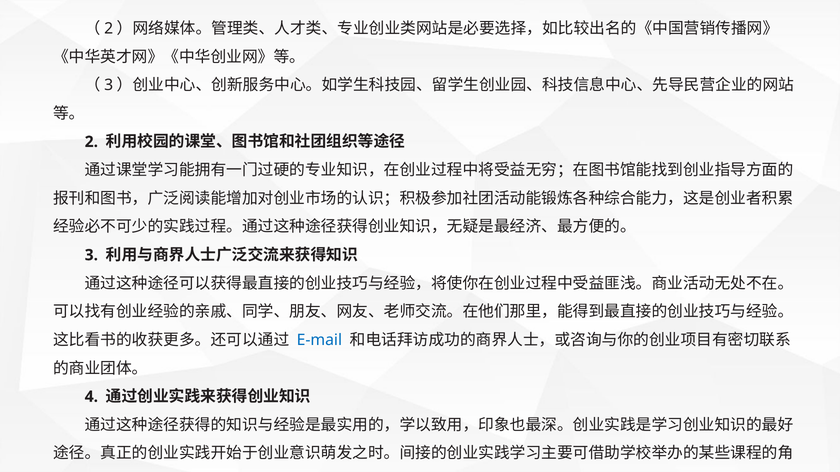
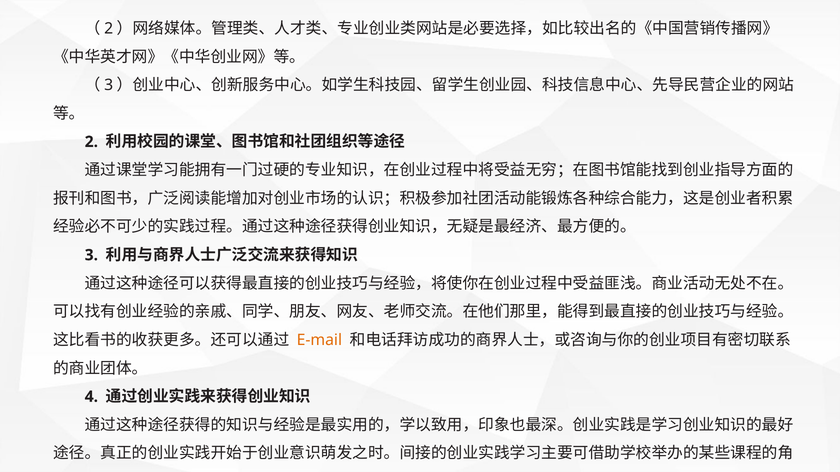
E-mail colour: blue -> orange (319, 340)
